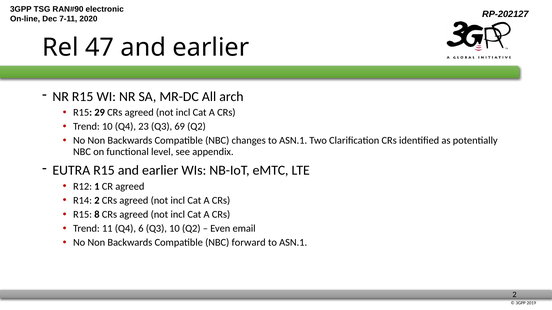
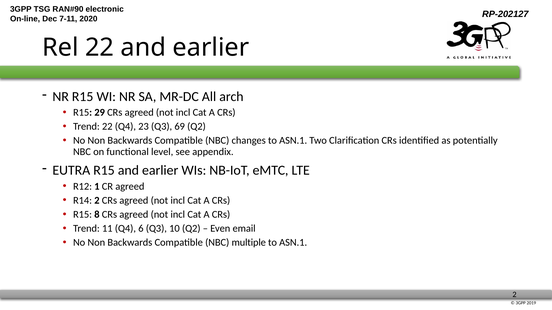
Rel 47: 47 -> 22 (100, 48)
Trend 10: 10 -> 22 (107, 127)
forward: forward -> multiple (249, 243)
